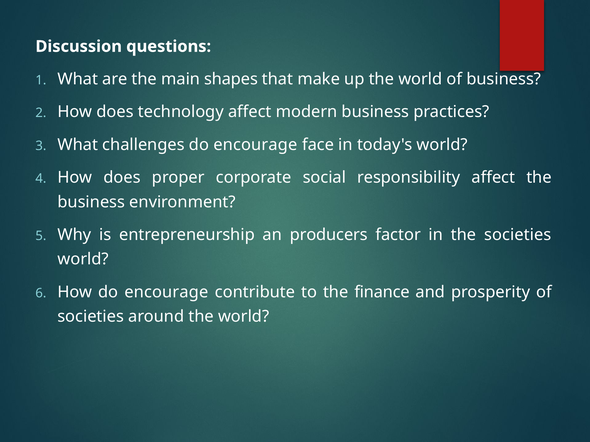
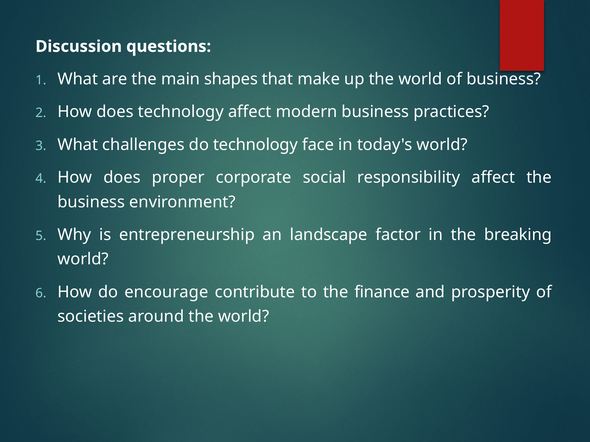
challenges do encourage: encourage -> technology (256, 145)
producers: producers -> landscape (329, 235)
the societies: societies -> breaking (518, 235)
